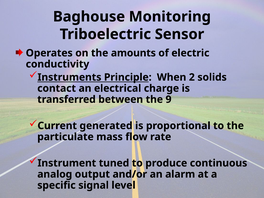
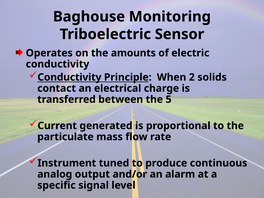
Instruments: Instruments -> Conductivity (69, 77)
9: 9 -> 5 (169, 99)
